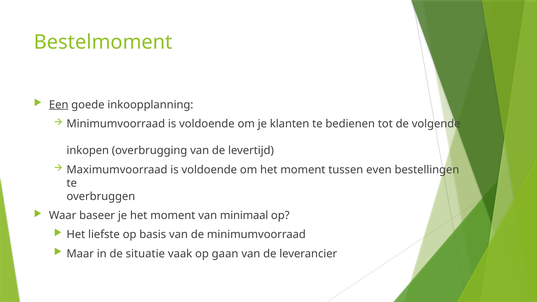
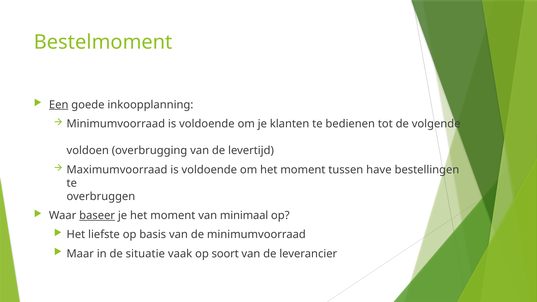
inkopen: inkopen -> voldoen (88, 151)
even: even -> have (379, 170)
baseer underline: none -> present (97, 216)
gaan: gaan -> soort (225, 254)
